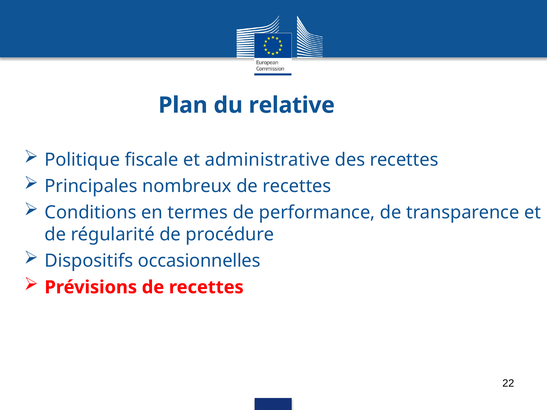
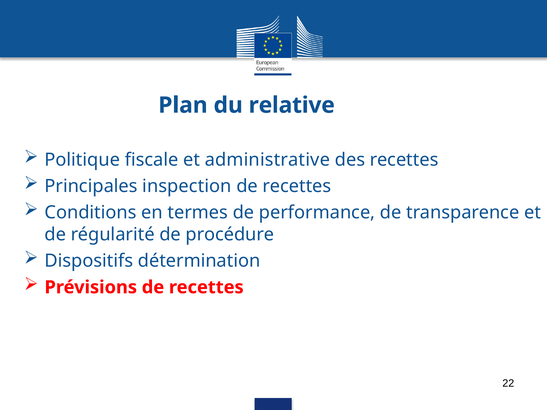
nombreux: nombreux -> inspection (187, 186)
occasionnelles: occasionnelles -> détermination (199, 261)
